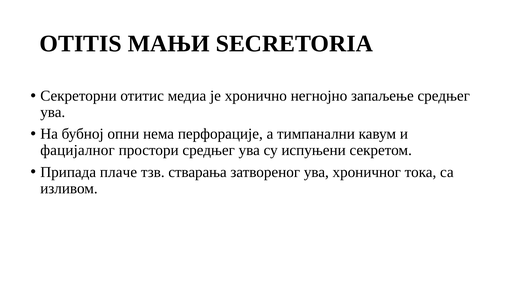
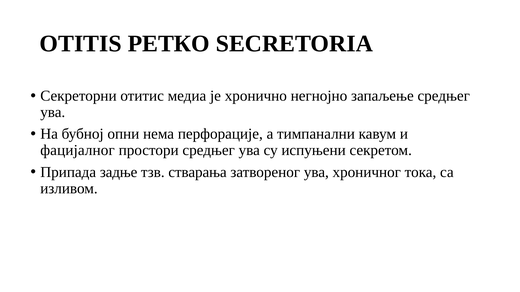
МАЊИ: МАЊИ -> РЕТКО (169, 44)
плаче: плаче -> задње (119, 172)
